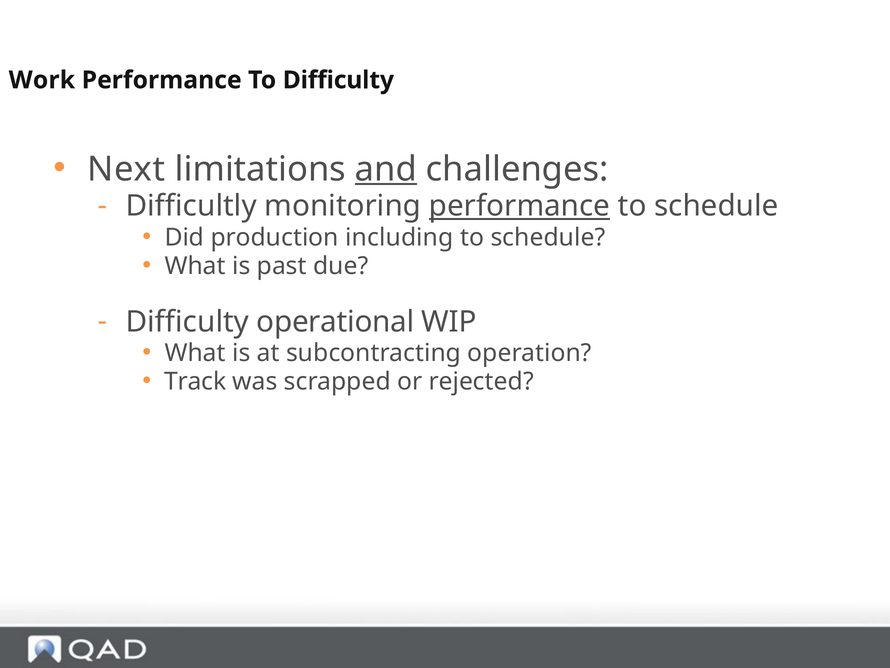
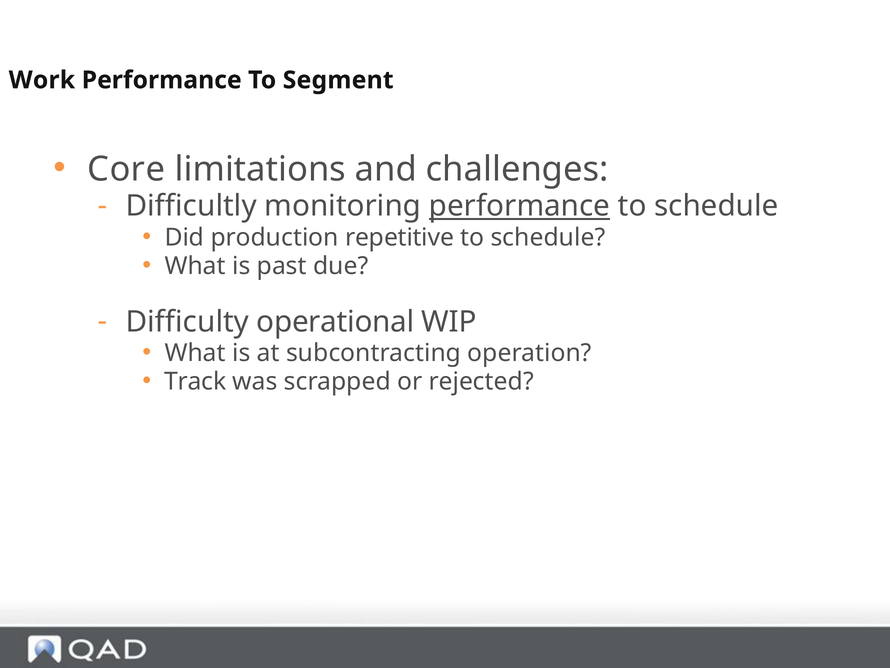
To Difficulty: Difficulty -> Segment (338, 80)
Next: Next -> Core (126, 169)
and underline: present -> none (386, 169)
including: including -> repetitive (400, 237)
